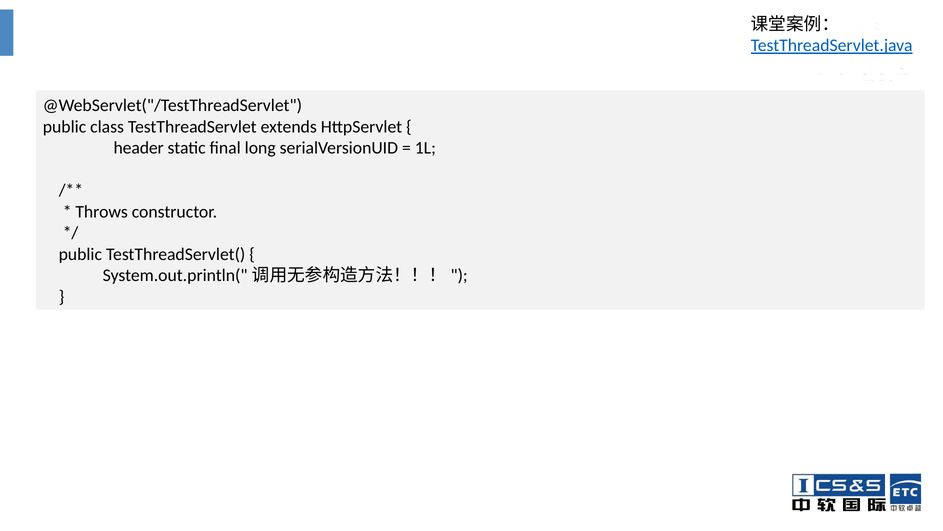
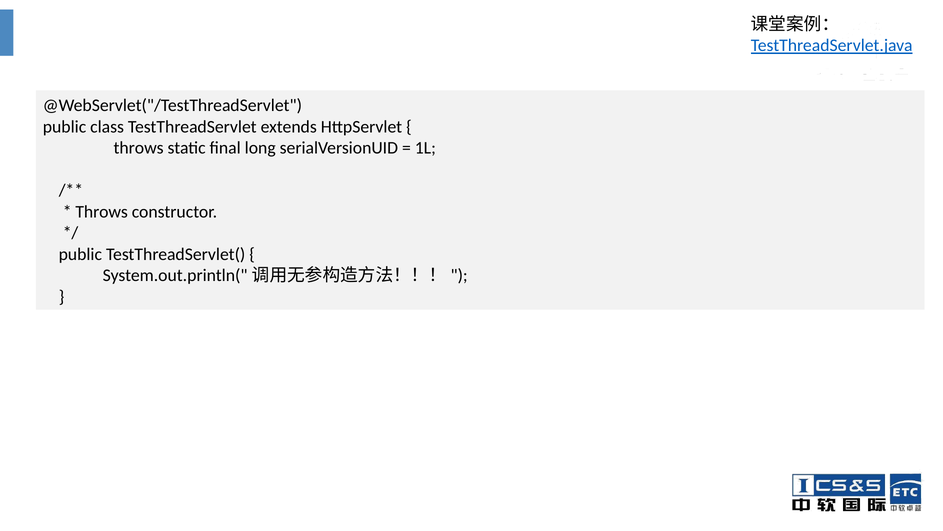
header: header -> throws (139, 148)
